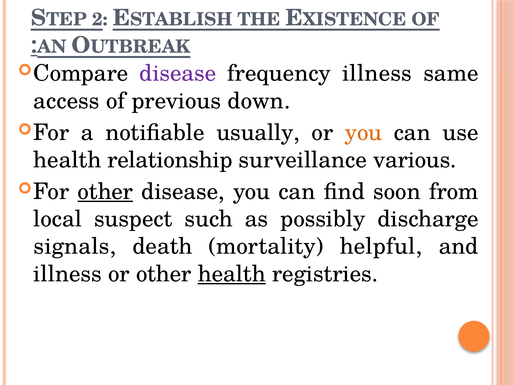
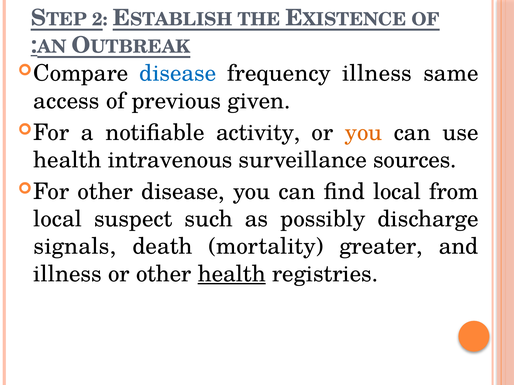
disease colour: purple -> blue (178, 74)
down: down -> given (259, 101)
usually: usually -> activity (258, 133)
relationship: relationship -> intravenous (170, 160)
various: various -> sources (415, 160)
other underline: present -> none (105, 192)
find soon: soon -> local (397, 192)
helpful: helpful -> greater (381, 247)
